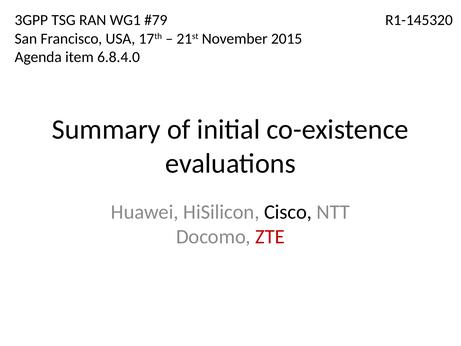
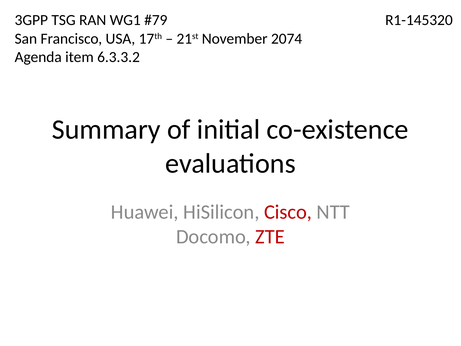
2015: 2015 -> 2074 (287, 39)
6.8.4.0: 6.8.4.0 -> 6.3.3.2 (119, 57)
Cisco colour: black -> red (288, 212)
